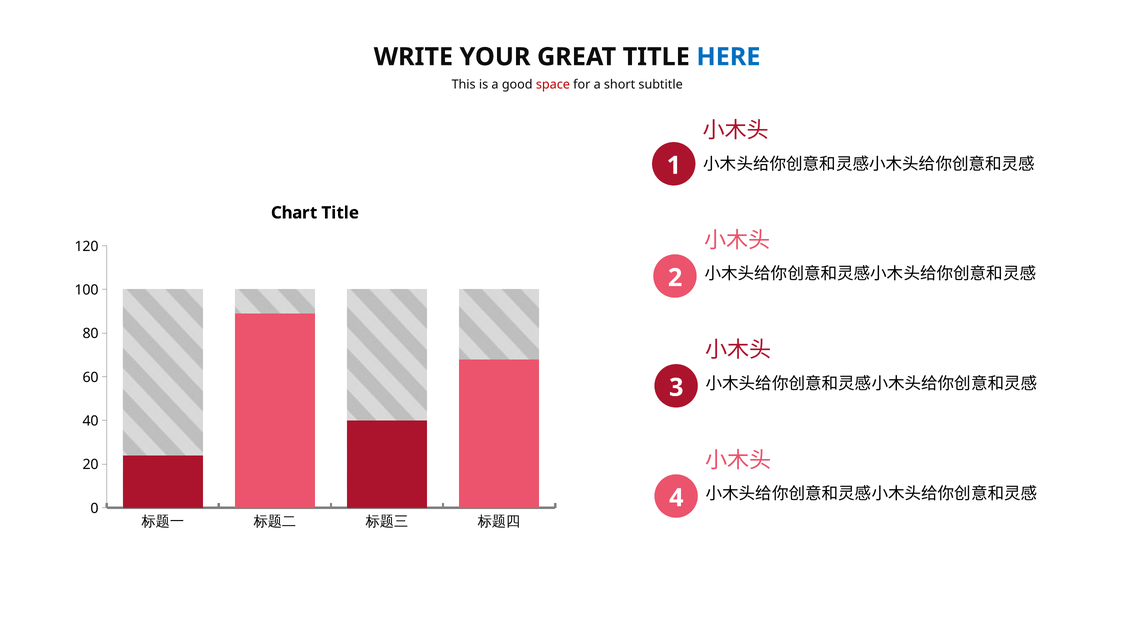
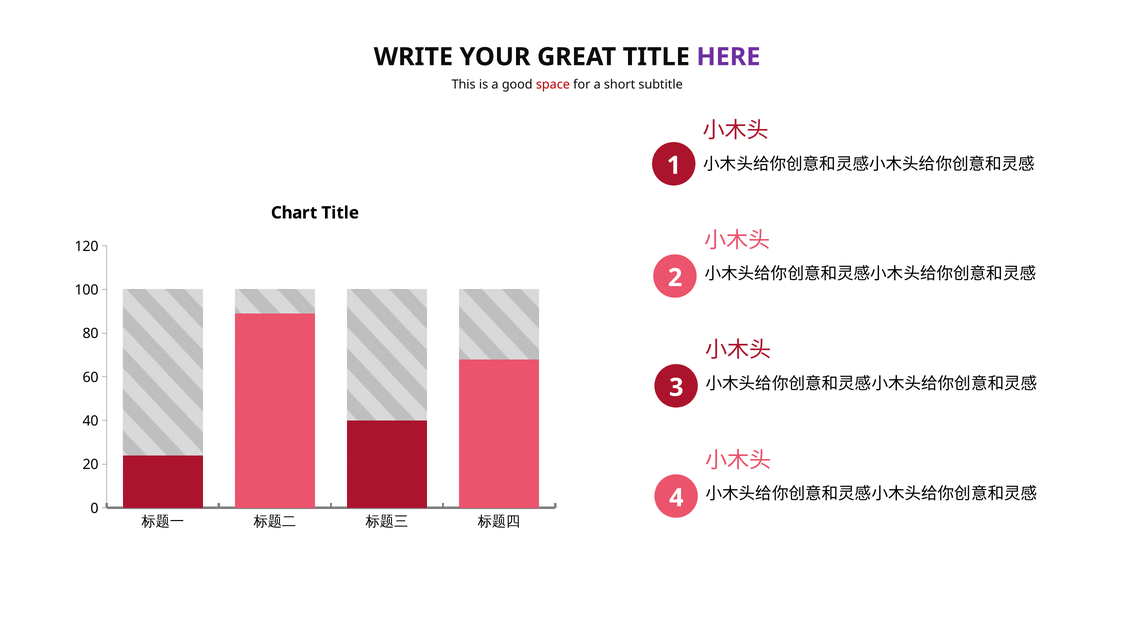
HERE colour: blue -> purple (728, 57)
